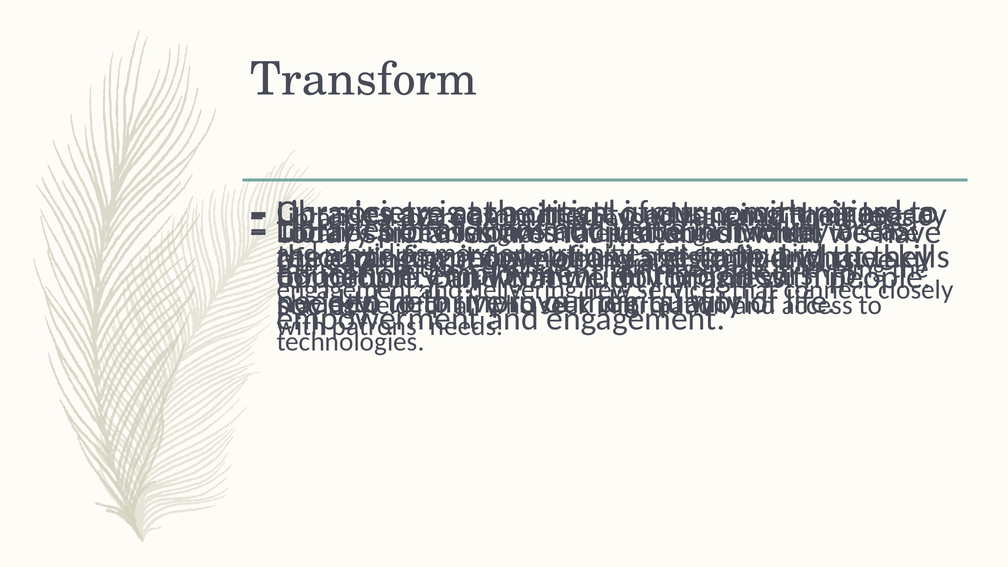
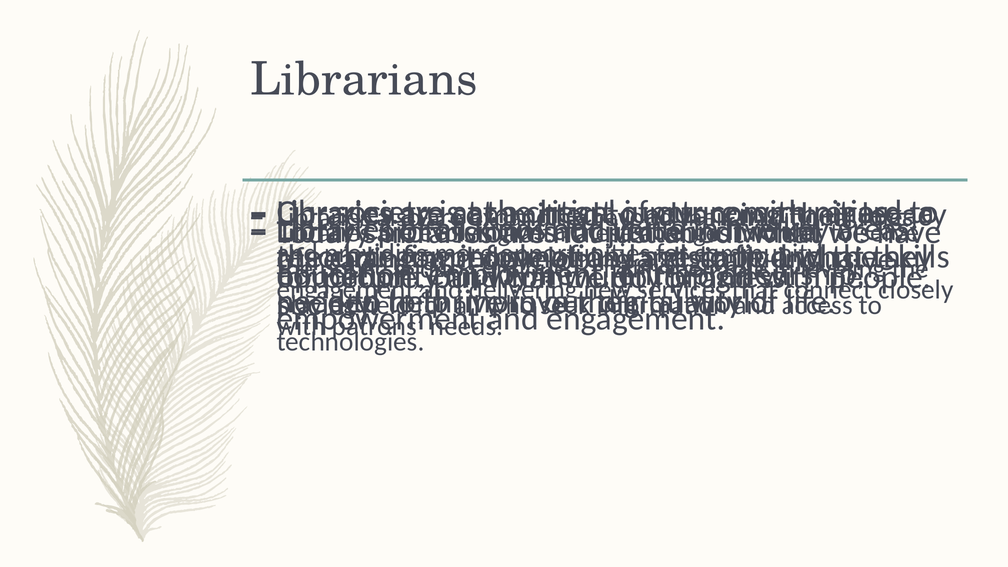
Transform: Transform -> Librarians (364, 79)
